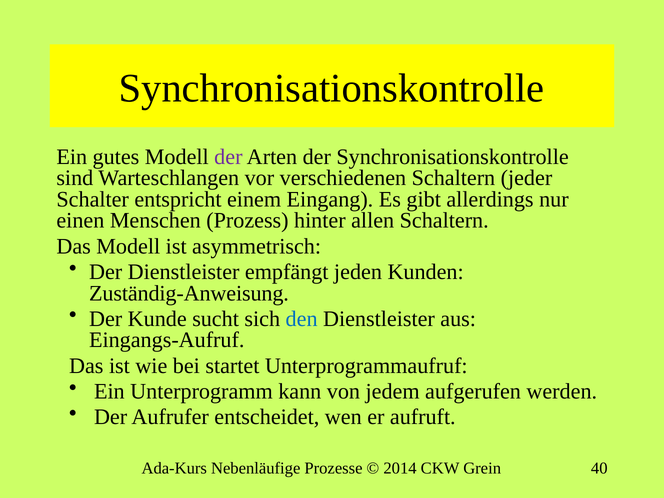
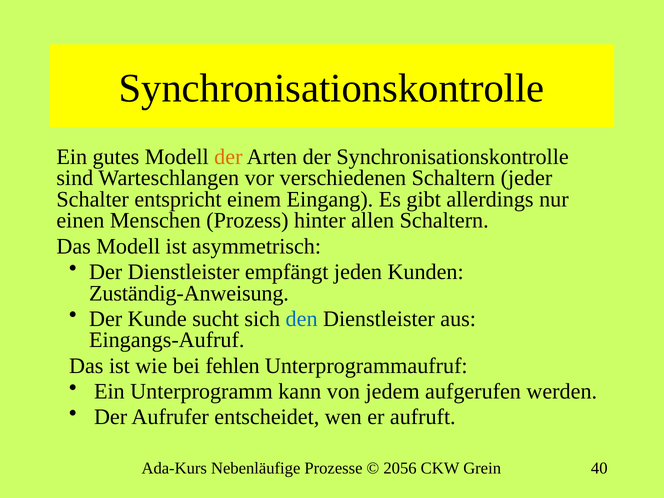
der colour: purple -> orange (228, 157)
startet: startet -> fehlen (233, 366)
2014: 2014 -> 2056 (400, 468)
